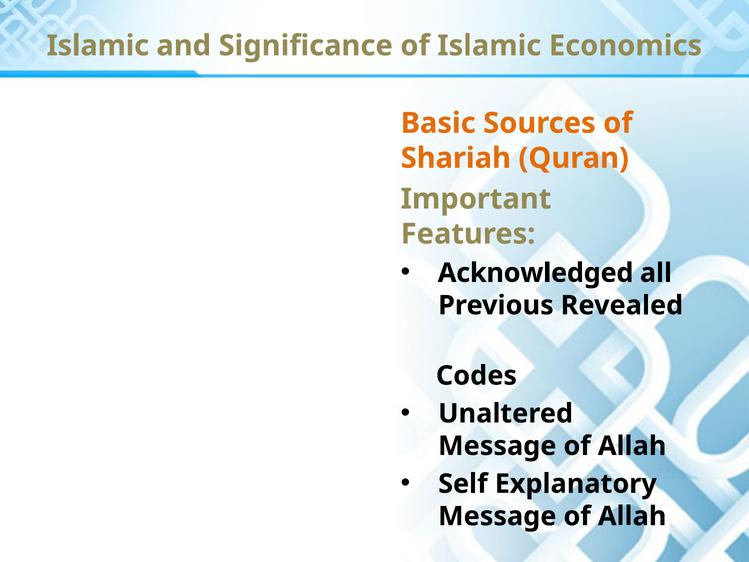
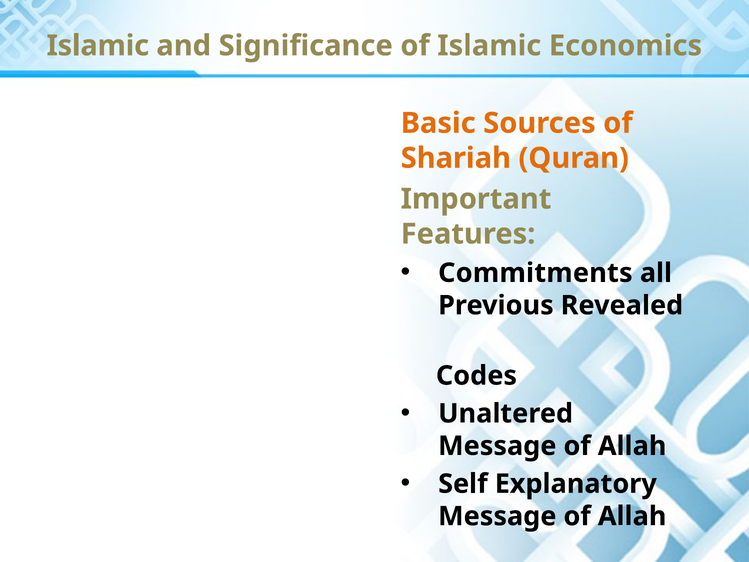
Acknowledged: Acknowledged -> Commitments (535, 273)
